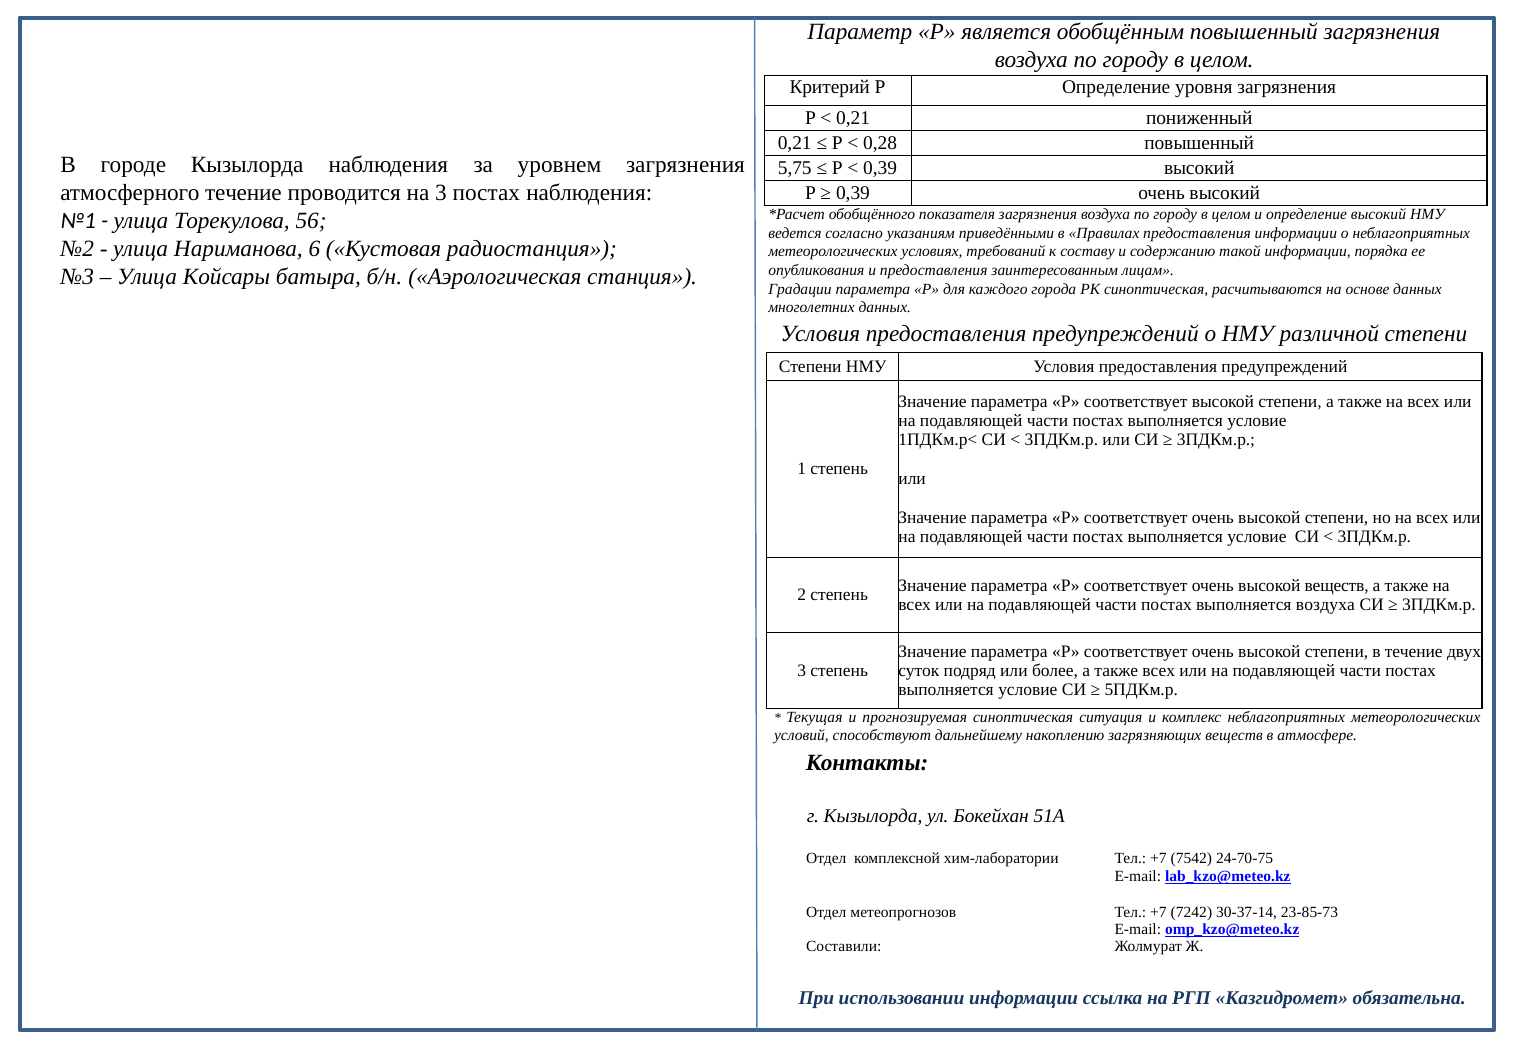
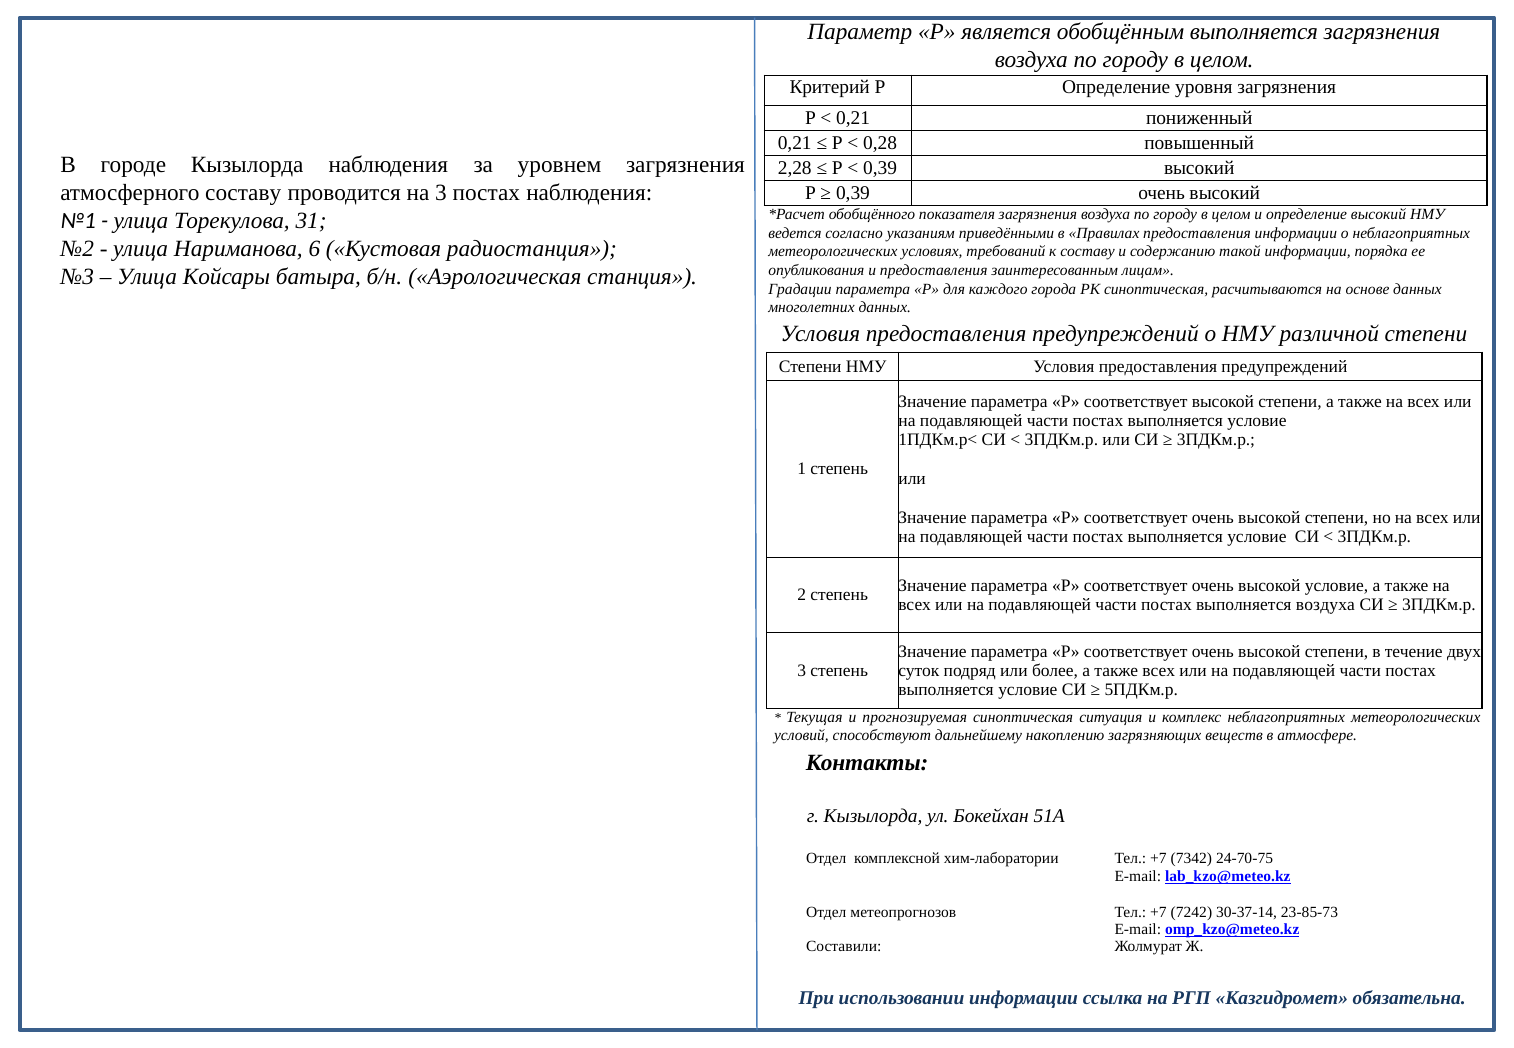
обобщённым повышенный: повышенный -> выполняется (1254, 31)
5,75: 5,75 -> 2,28 (795, 168)
атмосферного течение: течение -> составу (243, 193)
56: 56 -> 31 (311, 221)
высокой веществ: веществ -> условие (1337, 585)
7542: 7542 -> 7342 (1191, 859)
